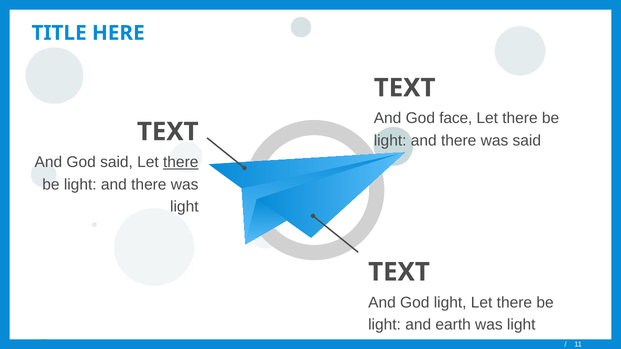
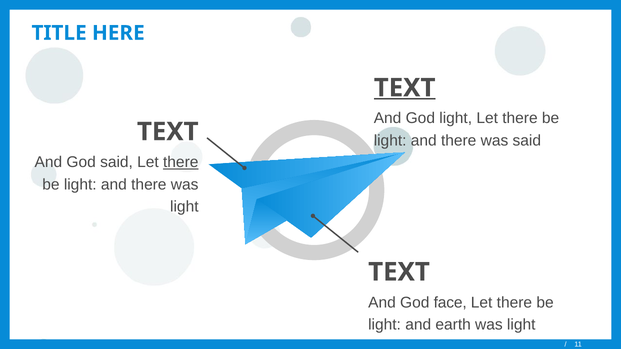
TEXT underline: none -> present (405, 88)
God face: face -> light (456, 118)
God light: light -> face (450, 303)
